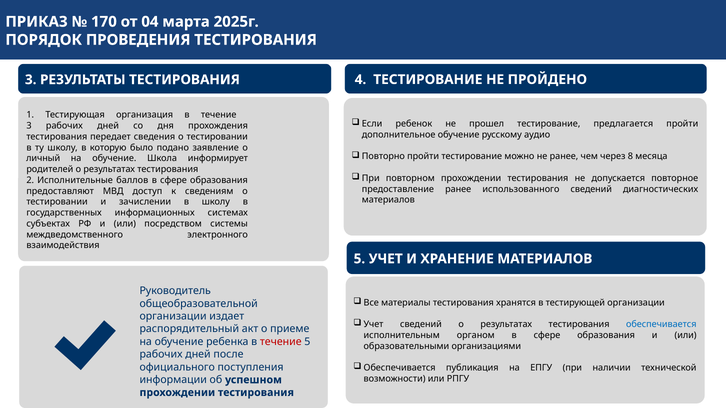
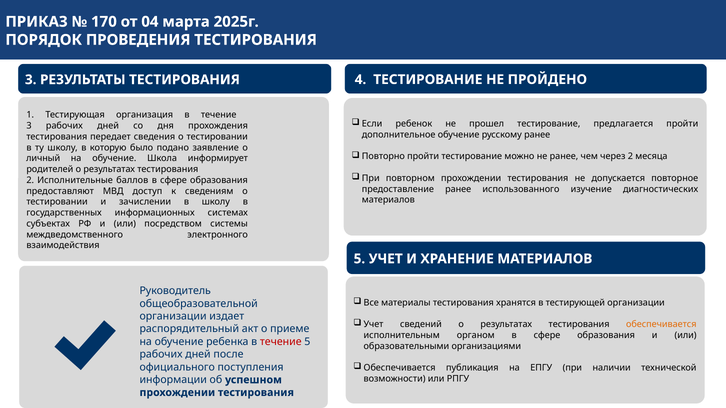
русскому аудио: аудио -> ранее (537, 135)
через 8: 8 -> 2 (630, 157)
использованного сведений: сведений -> изучение (591, 189)
обеспечивается colour: blue -> orange (661, 325)
